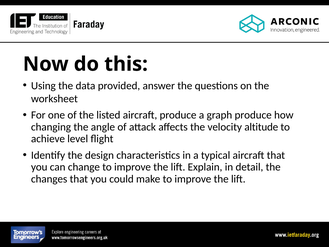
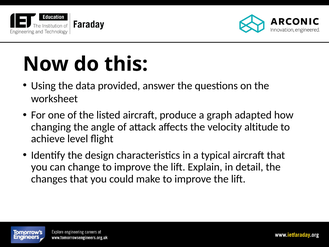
graph produce: produce -> adapted (253, 115)
